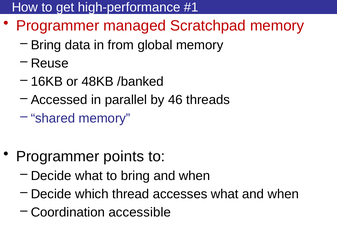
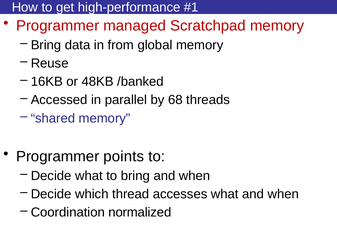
46: 46 -> 68 (175, 100)
accessible: accessible -> normalized (140, 213)
